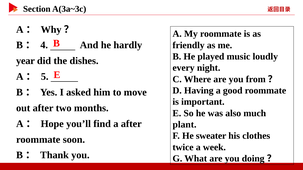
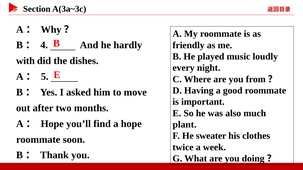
year: year -> with (25, 61)
a after: after -> hope (131, 124)
